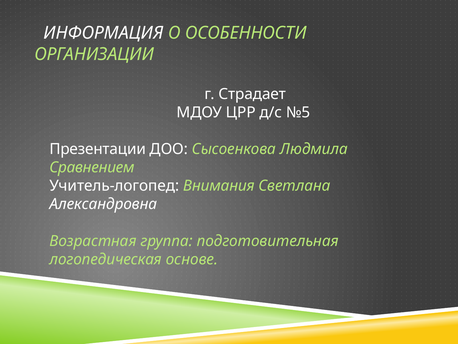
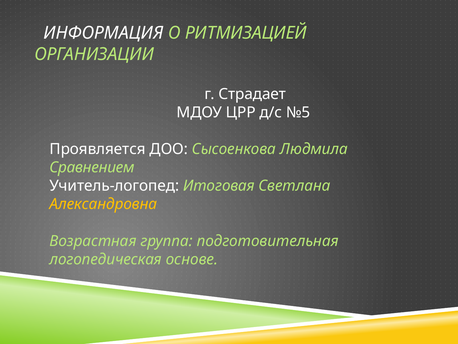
ОСОБЕННОСТИ: ОСОБЕННОСТИ -> РИТМИЗАЦИЕЙ (246, 33)
Презентации: Презентации -> Проявляется (98, 149)
Внимания: Внимания -> Итоговая (219, 186)
Александровна colour: white -> yellow (103, 204)
